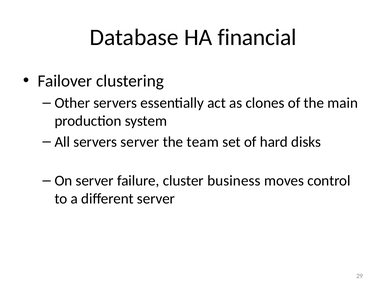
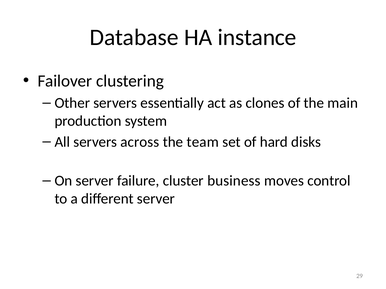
financial: financial -> instance (257, 37)
servers server: server -> across (140, 142)
